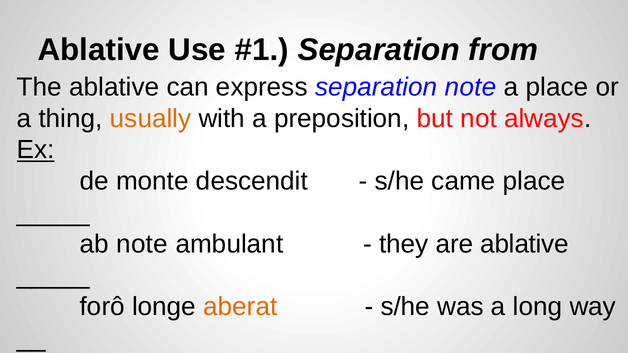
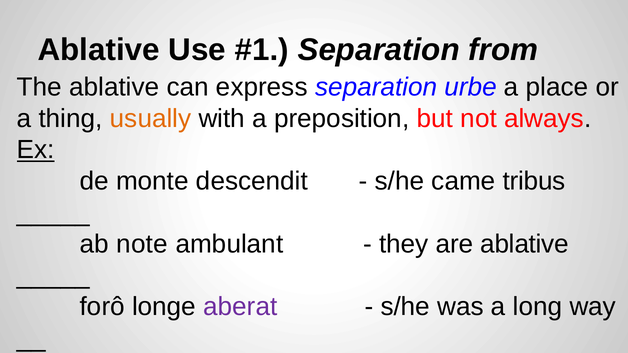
separation note: note -> urbe (471, 87)
came place: place -> tribus (534, 181)
aberat colour: orange -> purple (240, 307)
